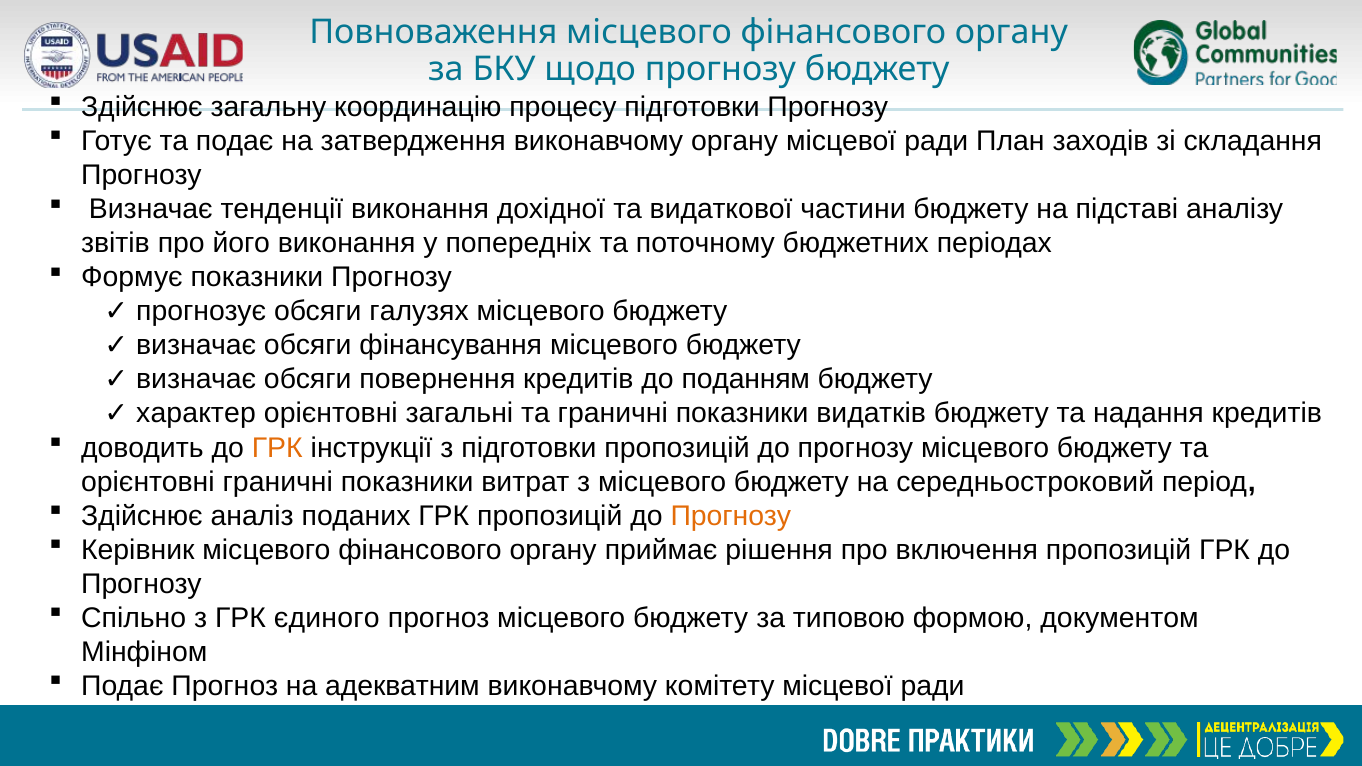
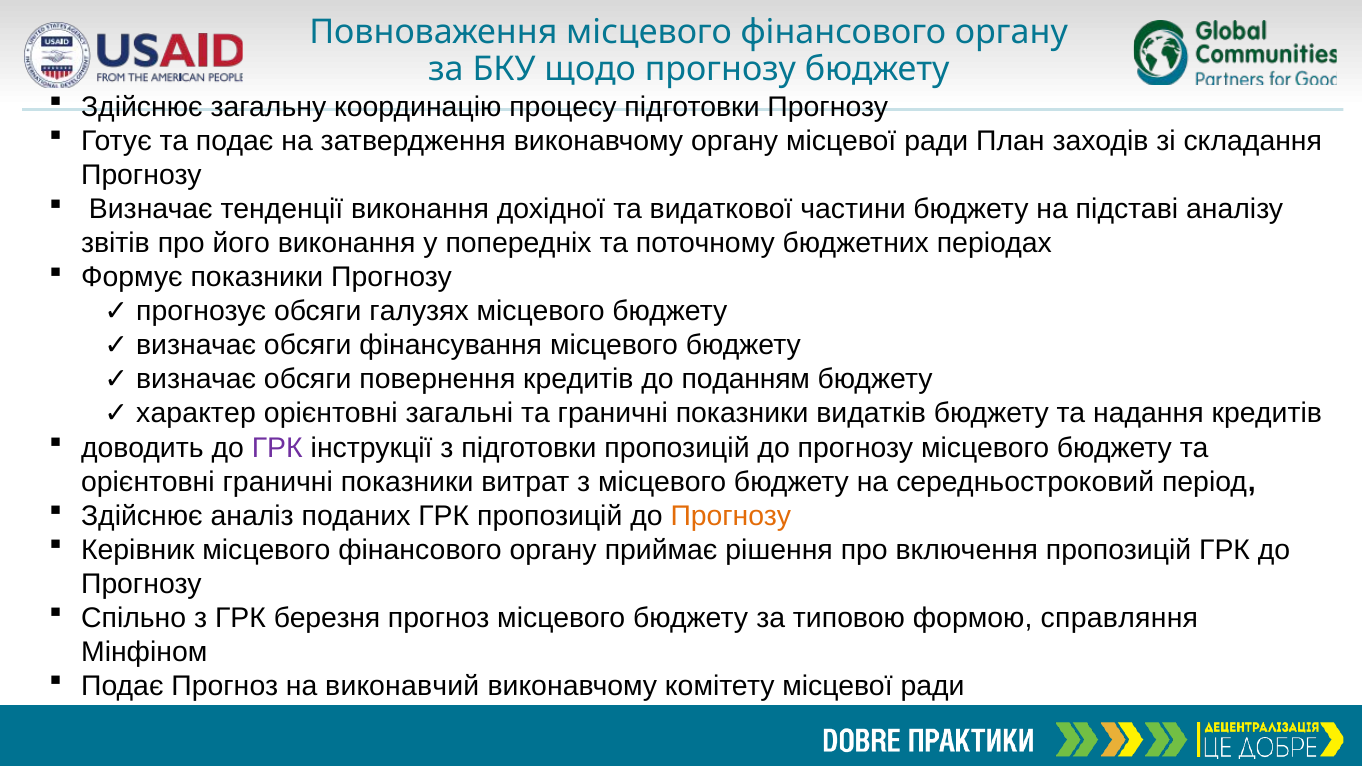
ГРК colour: orange -> purple (277, 448)
єдиного: єдиного -> березня (327, 618)
документом: документом -> справляння (1119, 618)
адекватним: адекватним -> виконавчий (402, 686)
